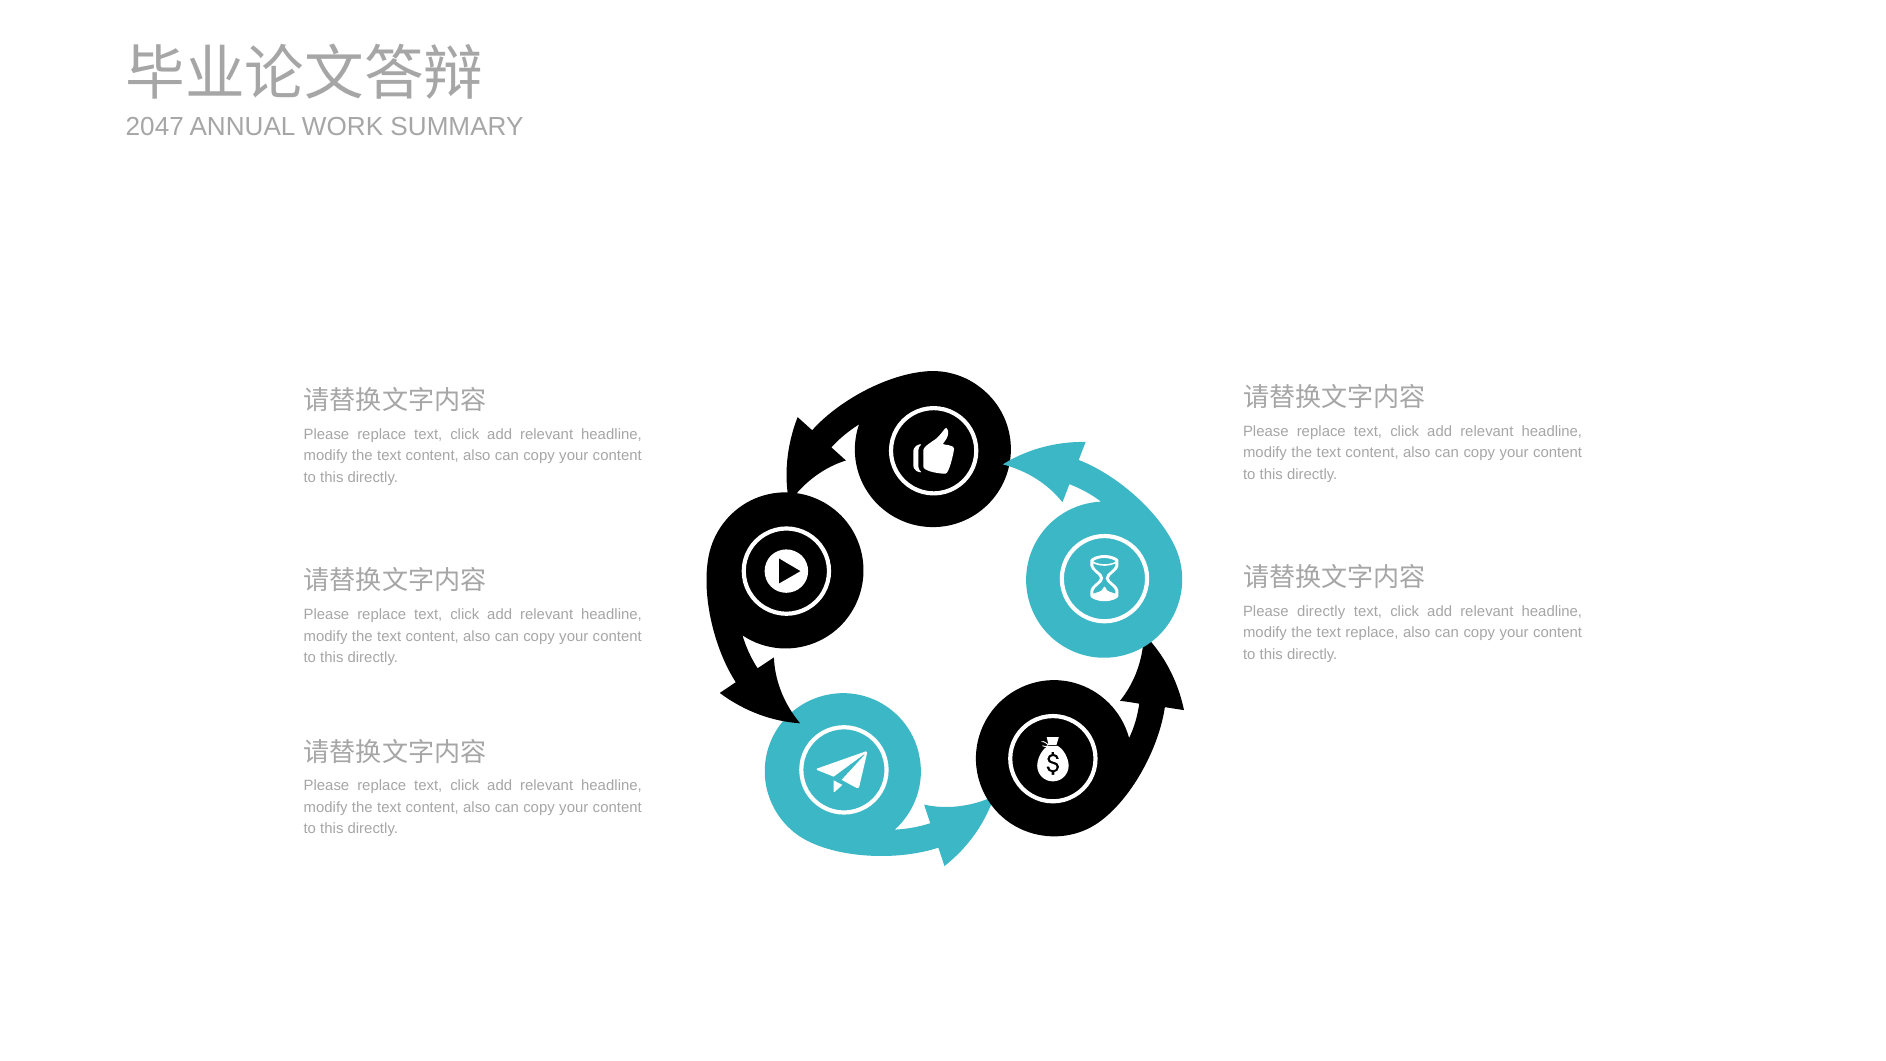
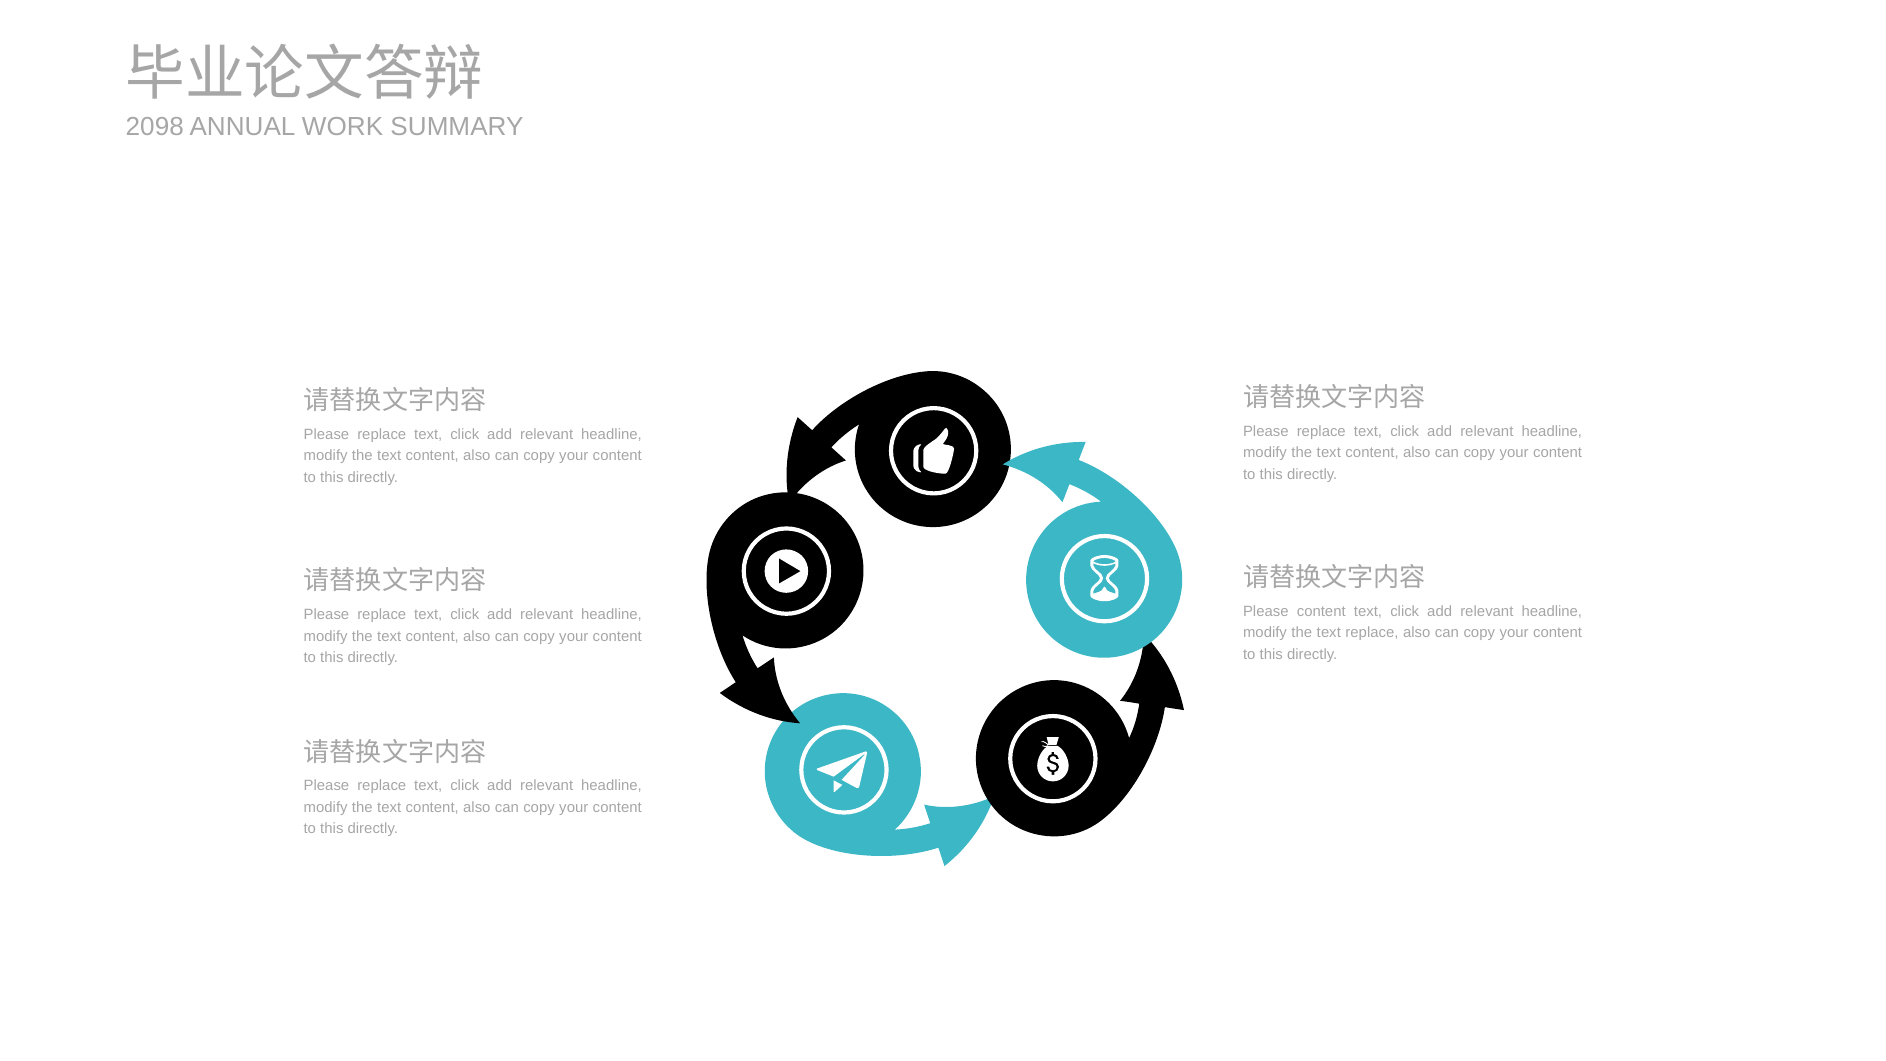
2047: 2047 -> 2098 (155, 127)
Please directly: directly -> content (1321, 612)
